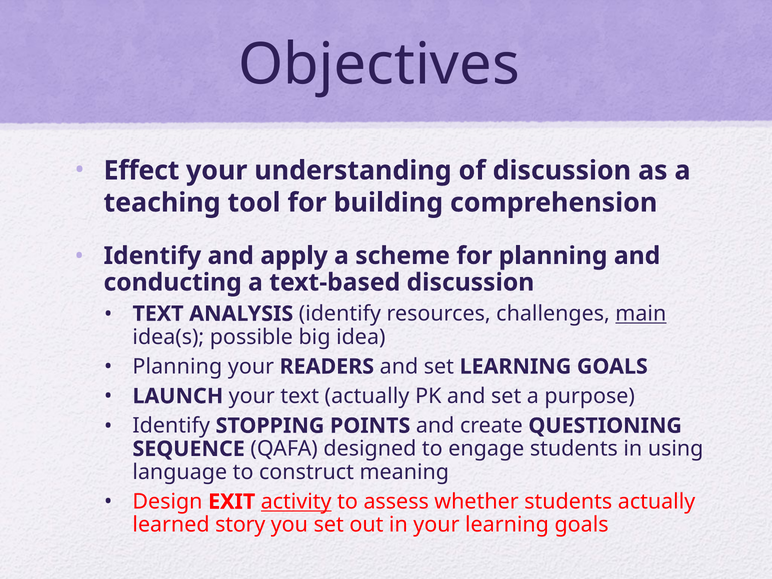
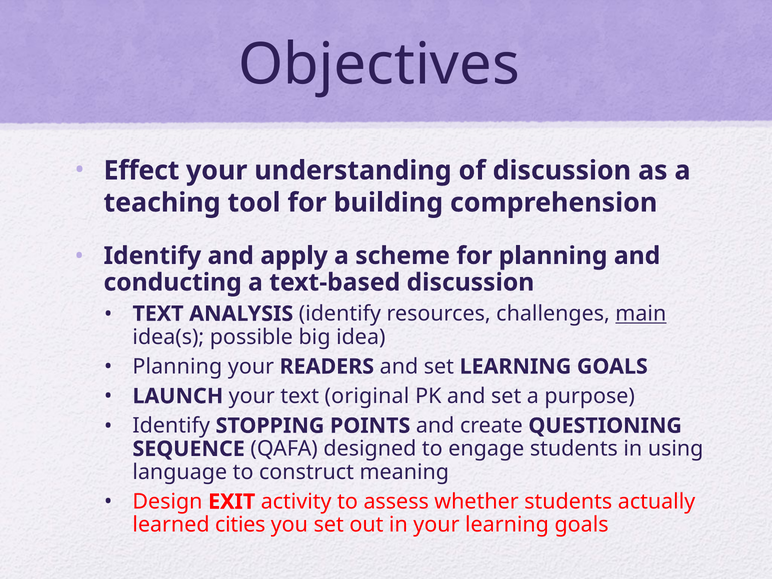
text actually: actually -> original (367, 396)
activity underline: present -> none (296, 502)
story: story -> cities (240, 525)
